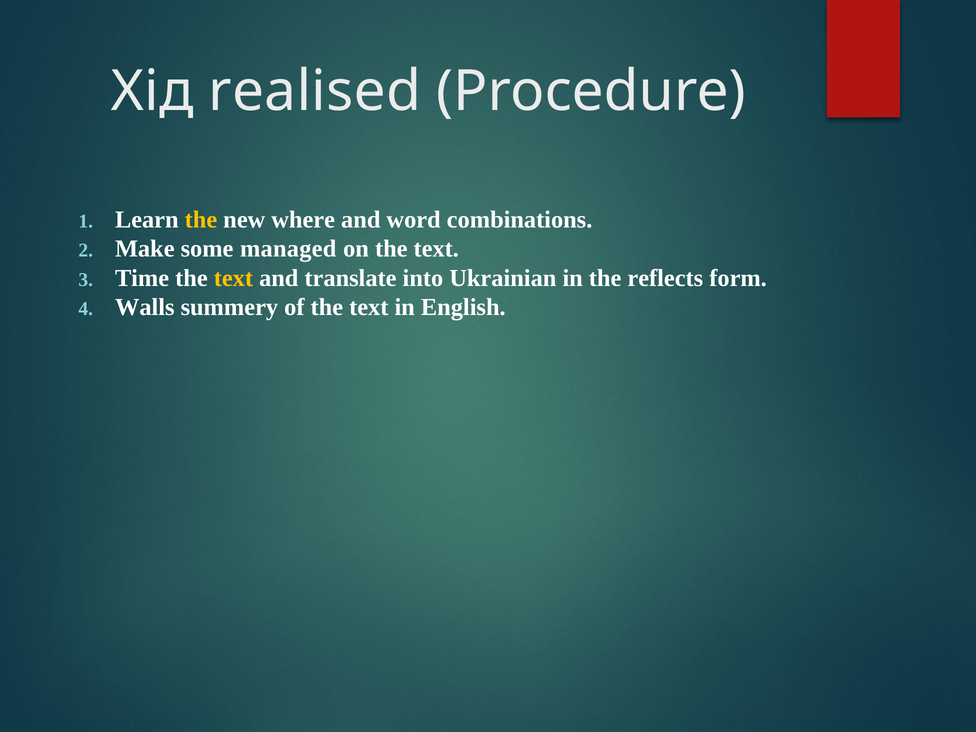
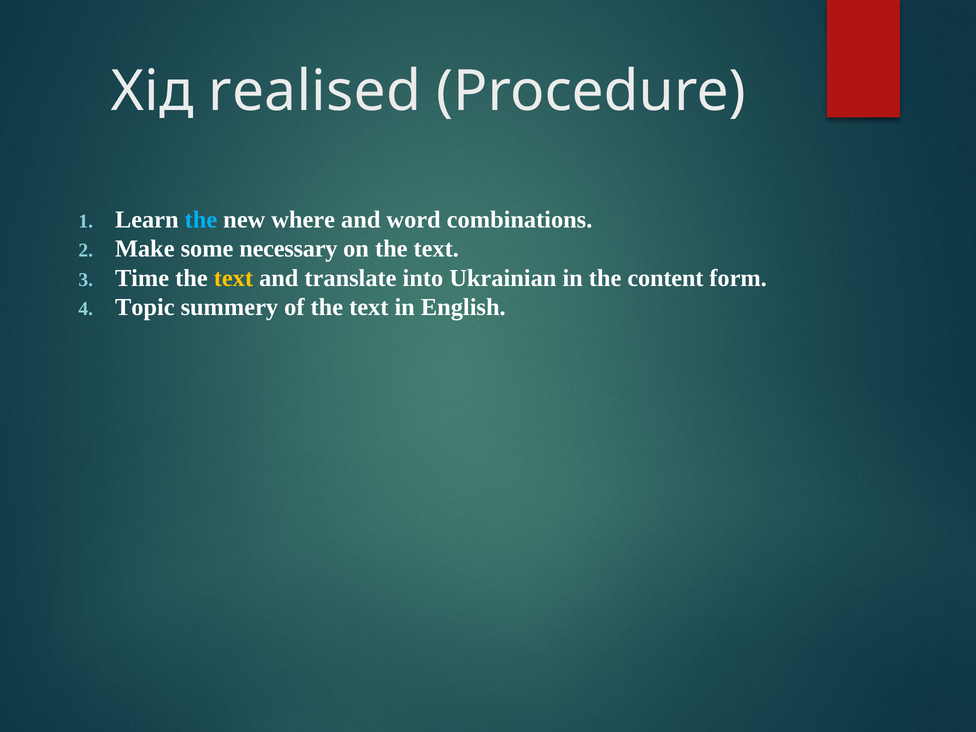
the colour: yellow -> light blue (201, 219)
managed: managed -> necessary (288, 249)
reflects: reflects -> content (665, 278)
Walls: Walls -> Topic (145, 307)
